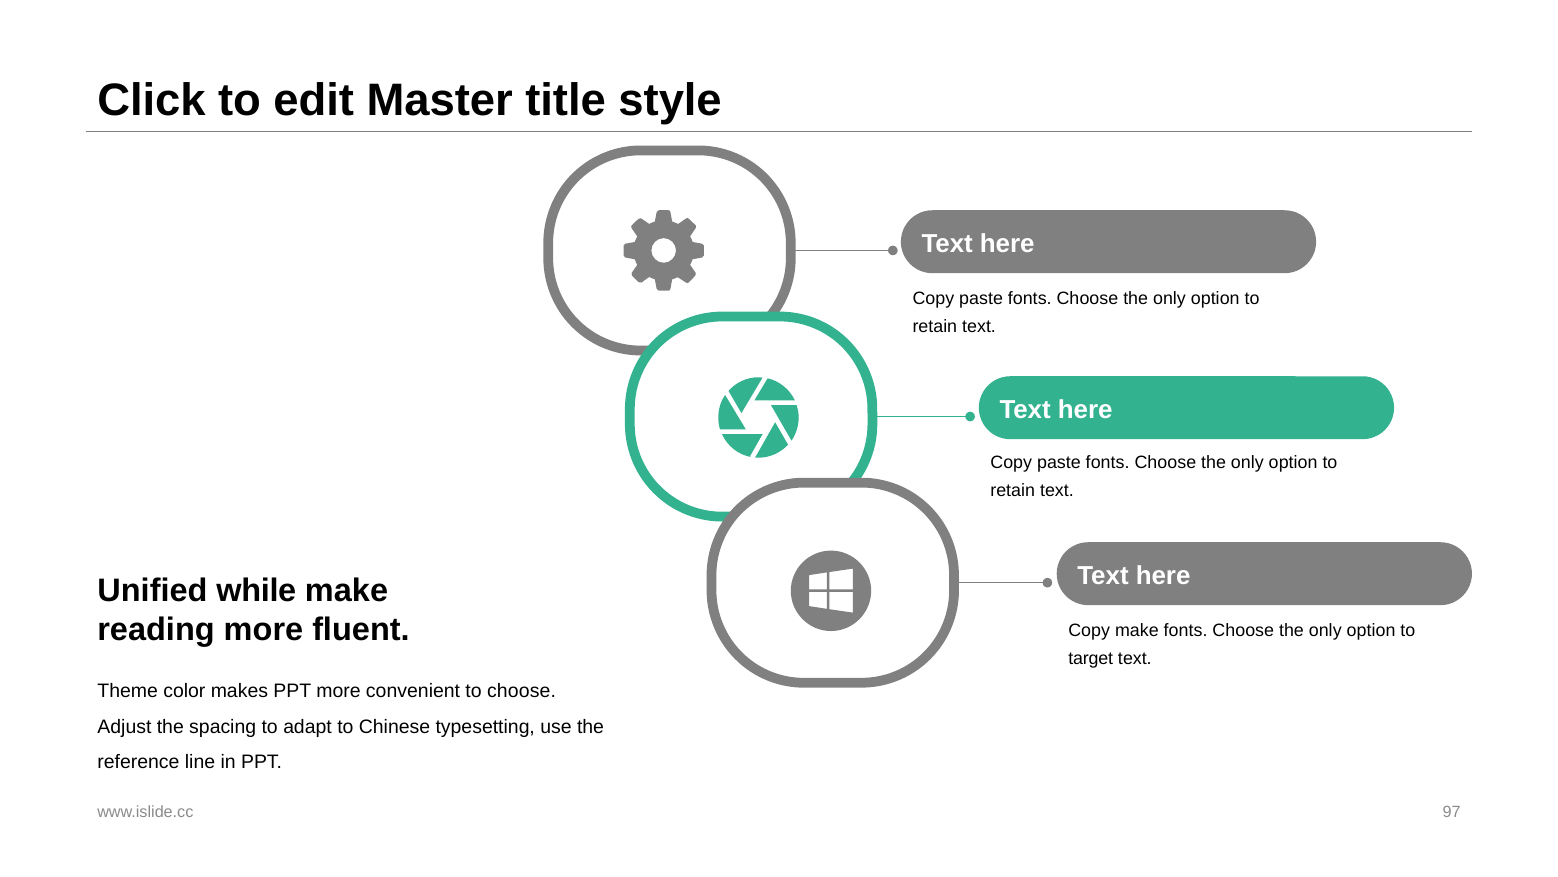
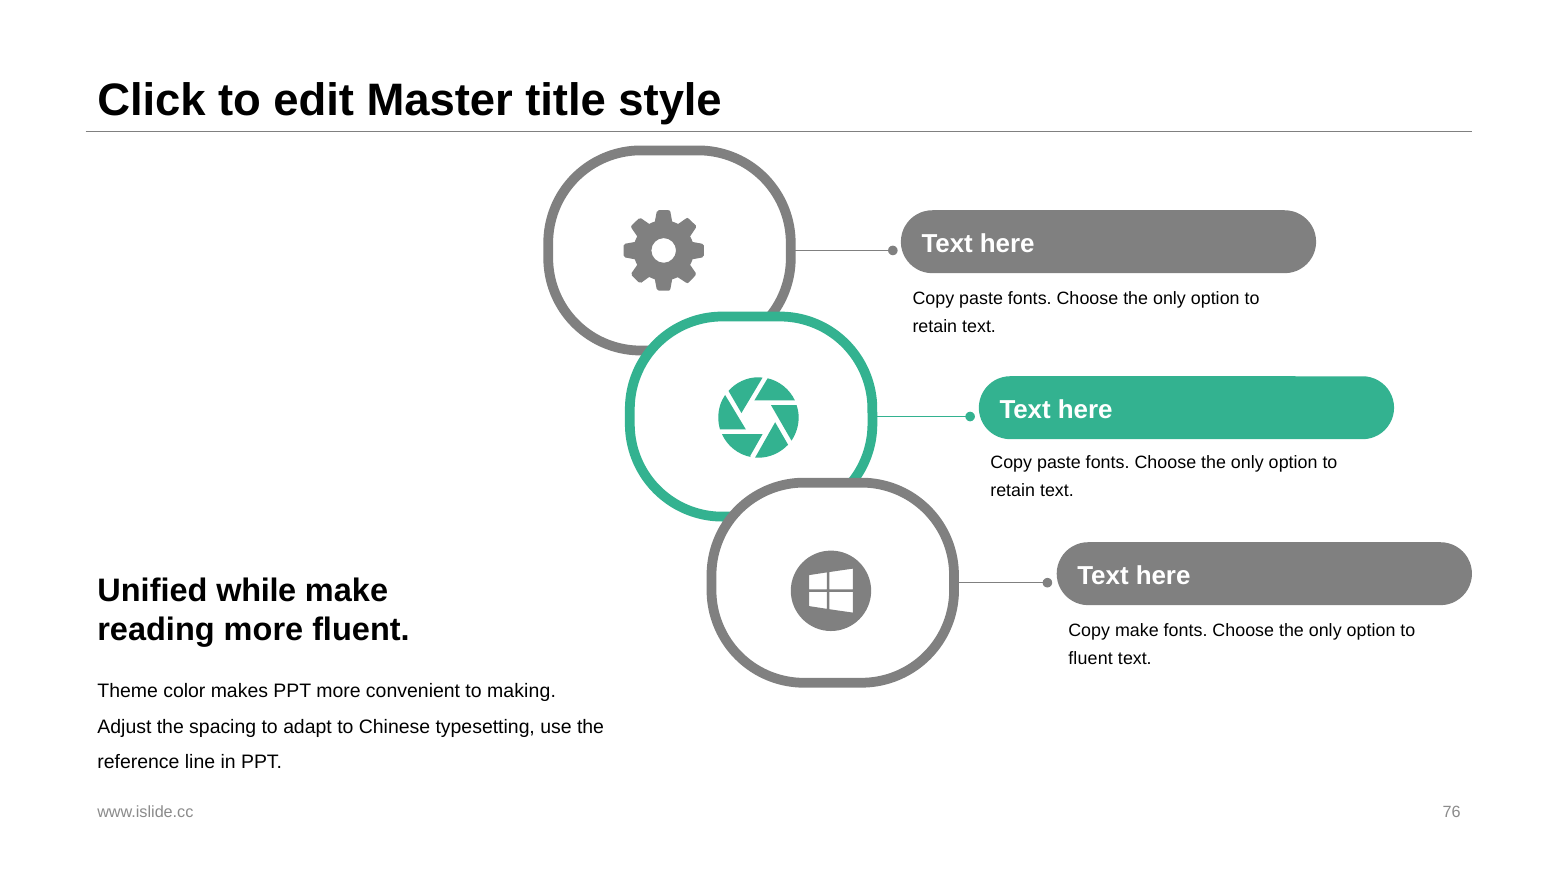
target: target -> fluent (1091, 658)
to choose: choose -> making (522, 691)
97: 97 -> 76 (1452, 812)
